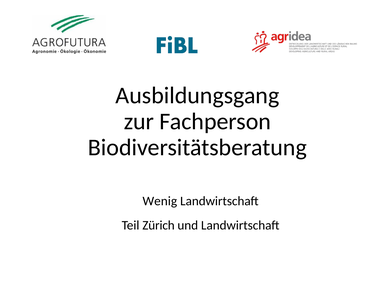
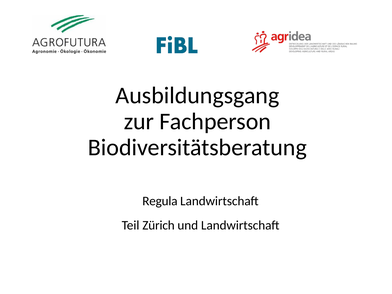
Wenig: Wenig -> Regula (160, 201)
